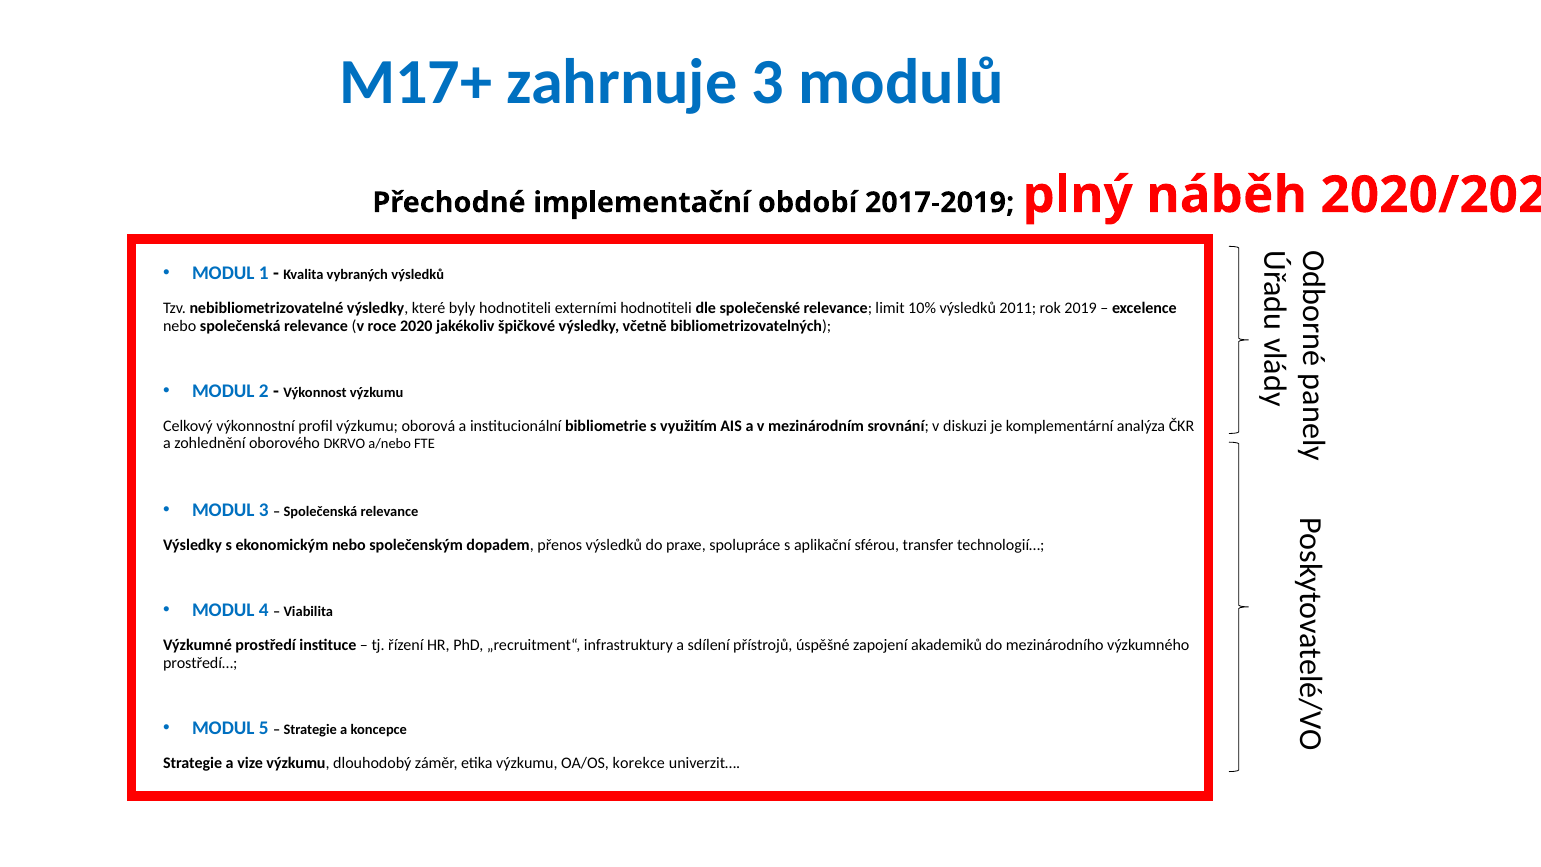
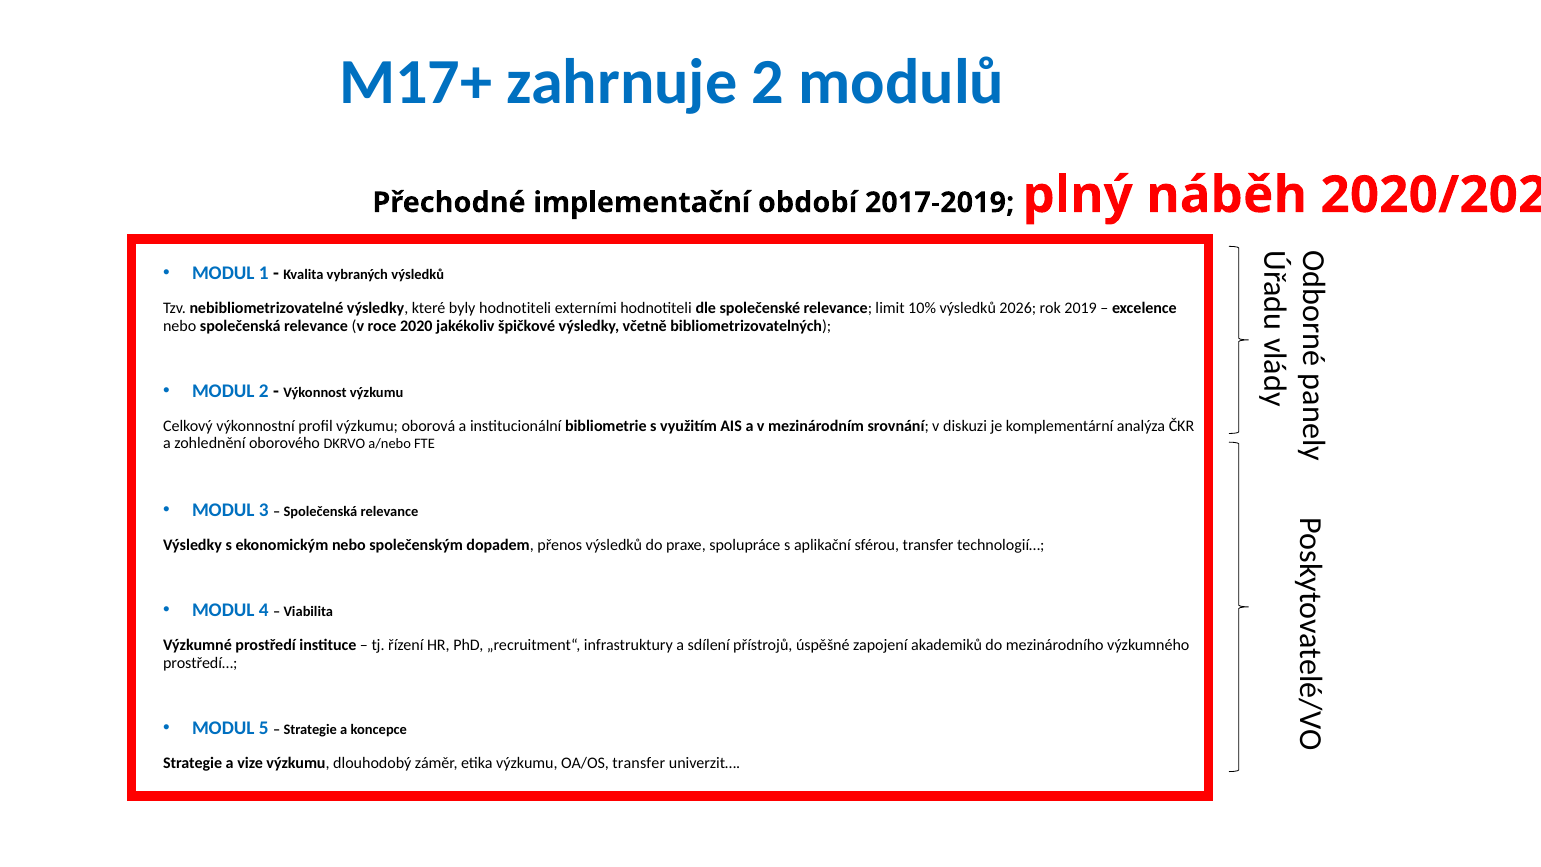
zahrnuje 3: 3 -> 2 (768, 82)
2011: 2011 -> 2026 (1018, 308)
OA/OS korekce: korekce -> transfer (639, 763)
